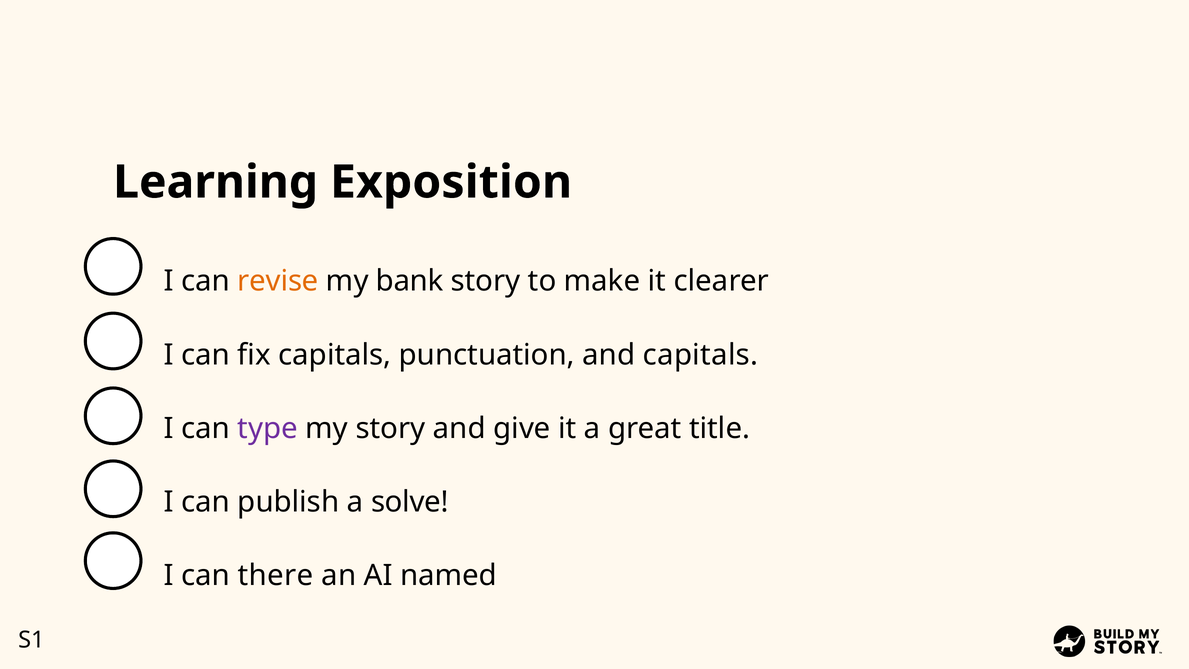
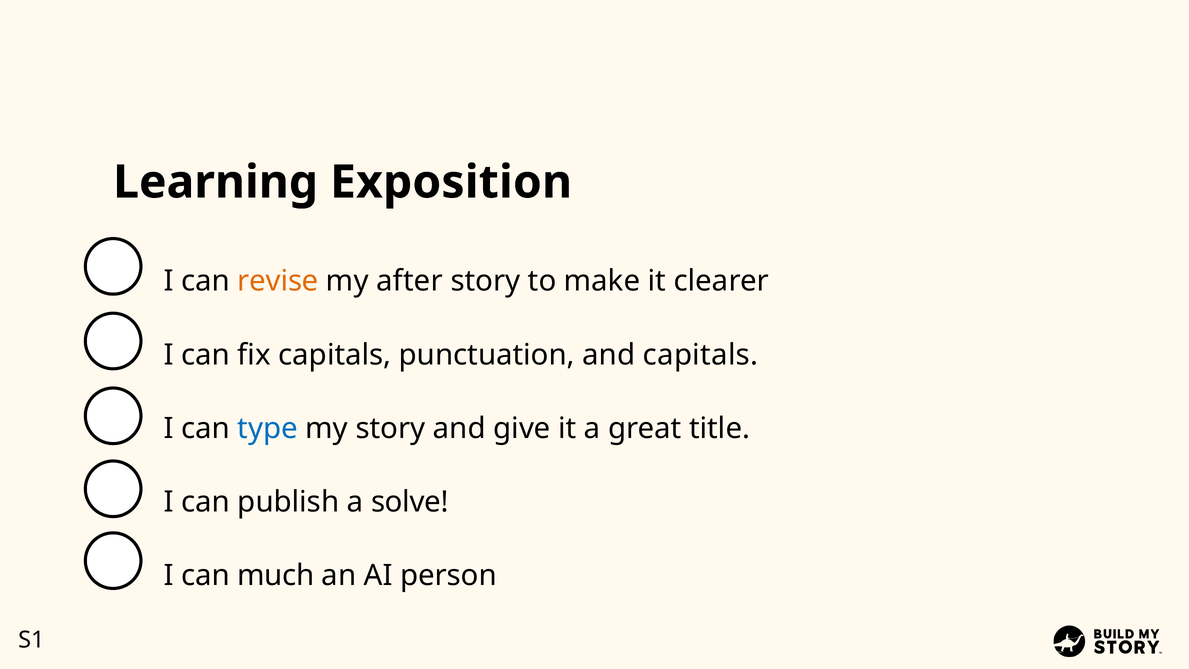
bank: bank -> after (410, 281)
type colour: purple -> blue (268, 428)
there: there -> much (276, 576)
named: named -> person (449, 576)
